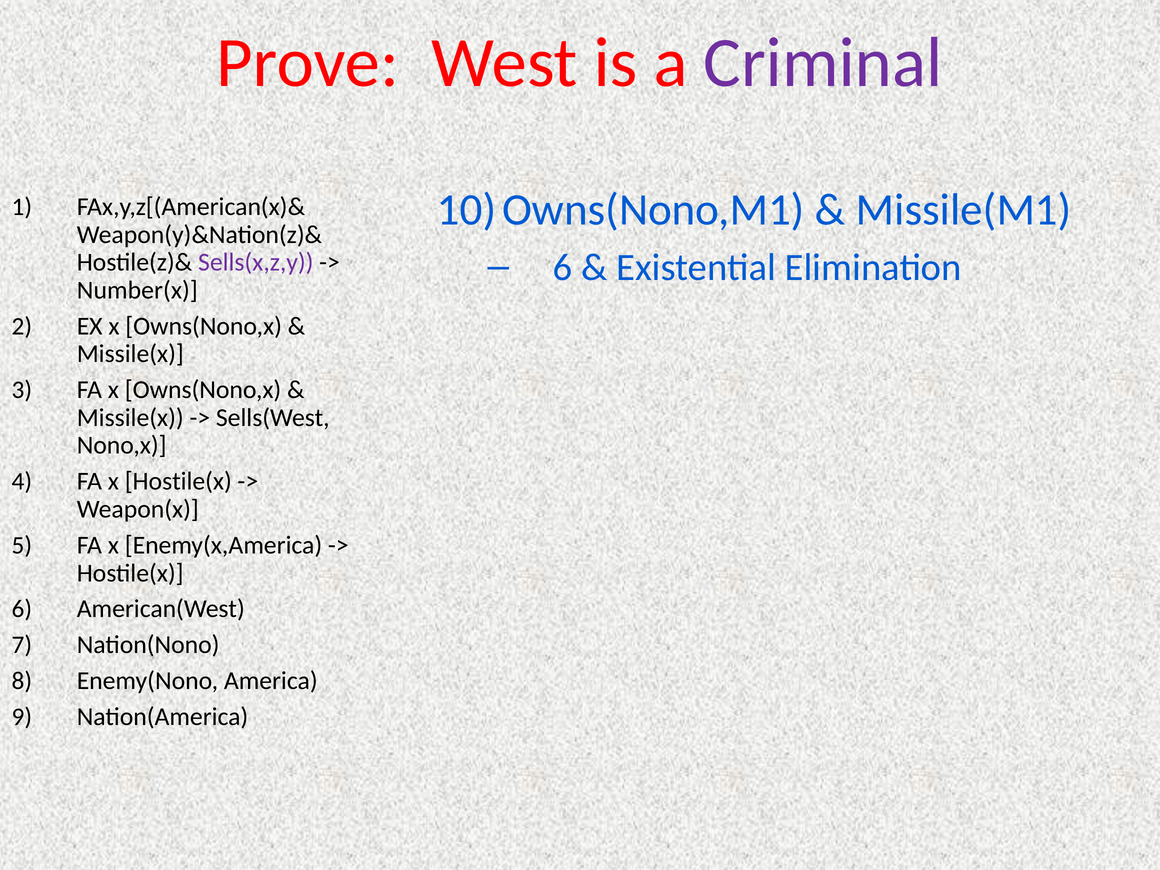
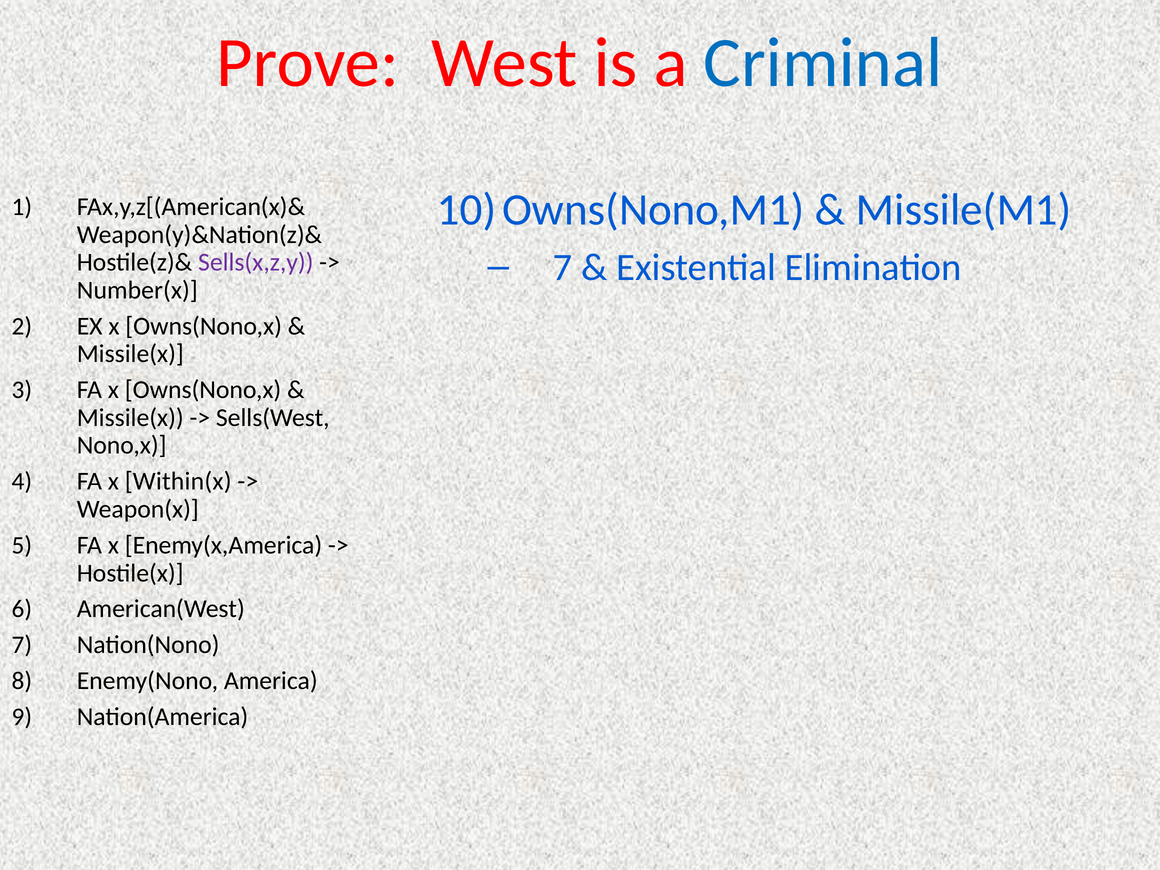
Criminal colour: purple -> blue (823, 63)
6: 6 -> 7 (563, 267)
x Hostile(x: Hostile(x -> Within(x (178, 481)
